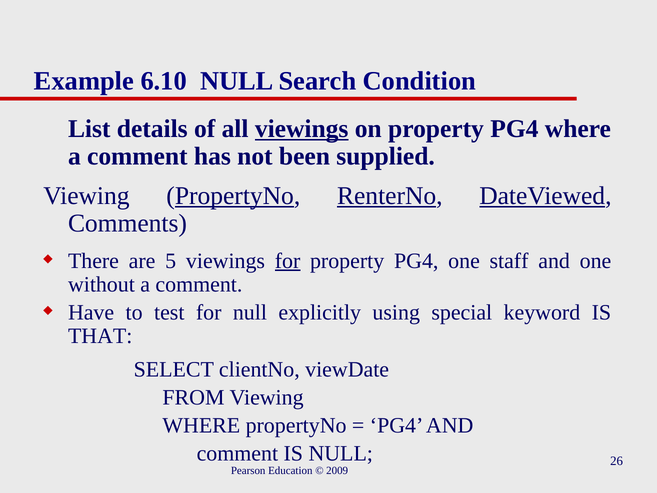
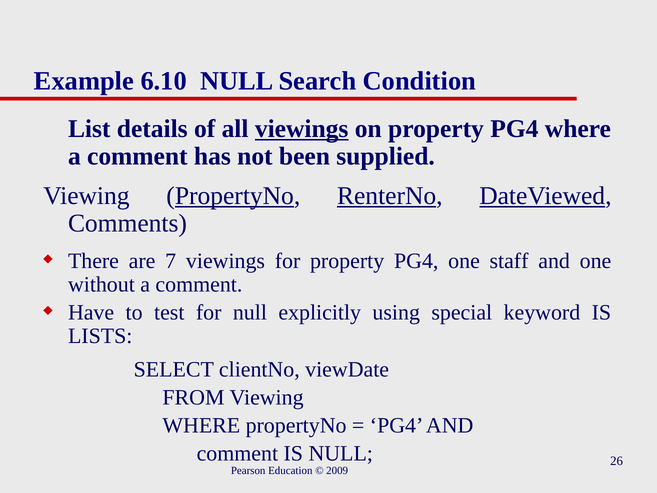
5: 5 -> 7 (171, 261)
for underline: present -> none (288, 261)
THAT: THAT -> LISTS (100, 336)
